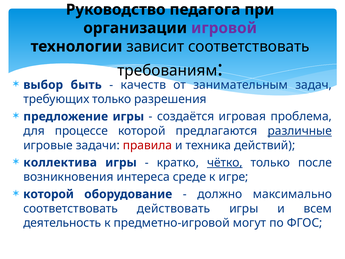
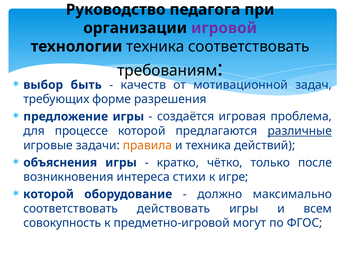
технологии зависит: зависит -> техника (155, 46)
занимательным: занимательным -> мотивационной (241, 85)
требующих только: только -> форме (112, 99)
правила colour: red -> orange (147, 145)
коллектива: коллектива -> объяснения (60, 162)
чётко underline: present -> none (225, 162)
среде: среде -> стихи (189, 177)
деятельность: деятельность -> совокупность (62, 223)
